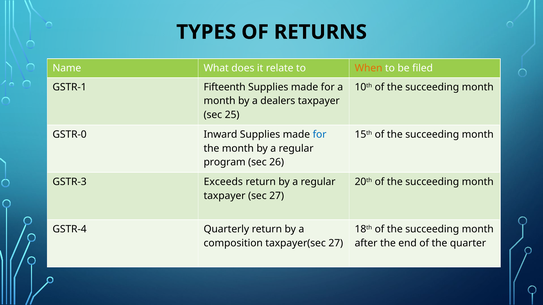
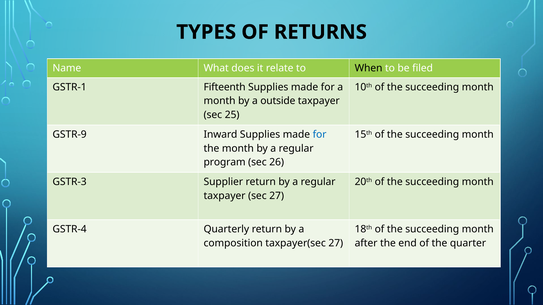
When colour: orange -> black (369, 68)
dealers: dealers -> outside (278, 101)
GSTR-0: GSTR-0 -> GSTR-9 (70, 135)
Exceeds: Exceeds -> Supplier (223, 182)
